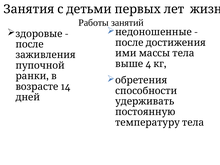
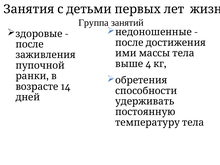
Работы: Работы -> Группа (94, 23)
